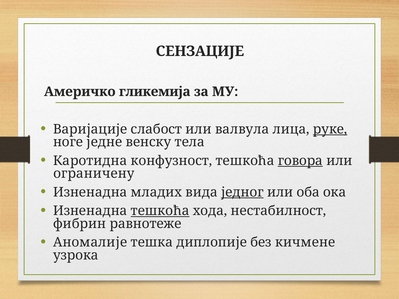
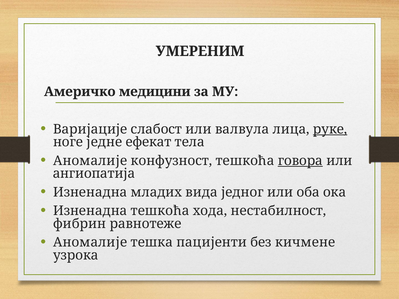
СЕНЗАЦИЈЕ: СЕНЗАЦИЈЕ -> УМЕРЕНИМ (200, 51)
гликемија: гликемија -> медицини (155, 92)
венску: венску -> ефекат (148, 142)
Каротидна: Каротидна -> Аномалије (90, 161)
ограничену: ограничену -> ангиопатија (94, 174)
једног underline: present -> none (242, 192)
тешкоћа underline: present -> none (160, 211)
диплопије: диплопије -> пацијенти (212, 243)
